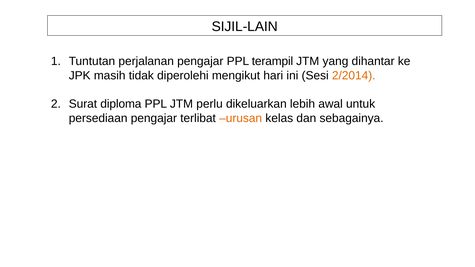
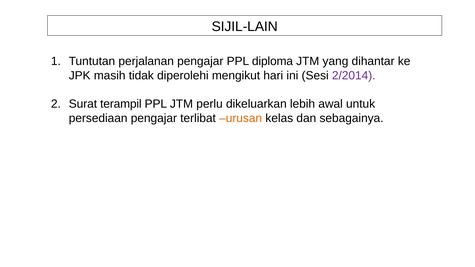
terampil: terampil -> diploma (273, 61)
2/2014 colour: orange -> purple (354, 76)
diploma: diploma -> terampil (121, 104)
